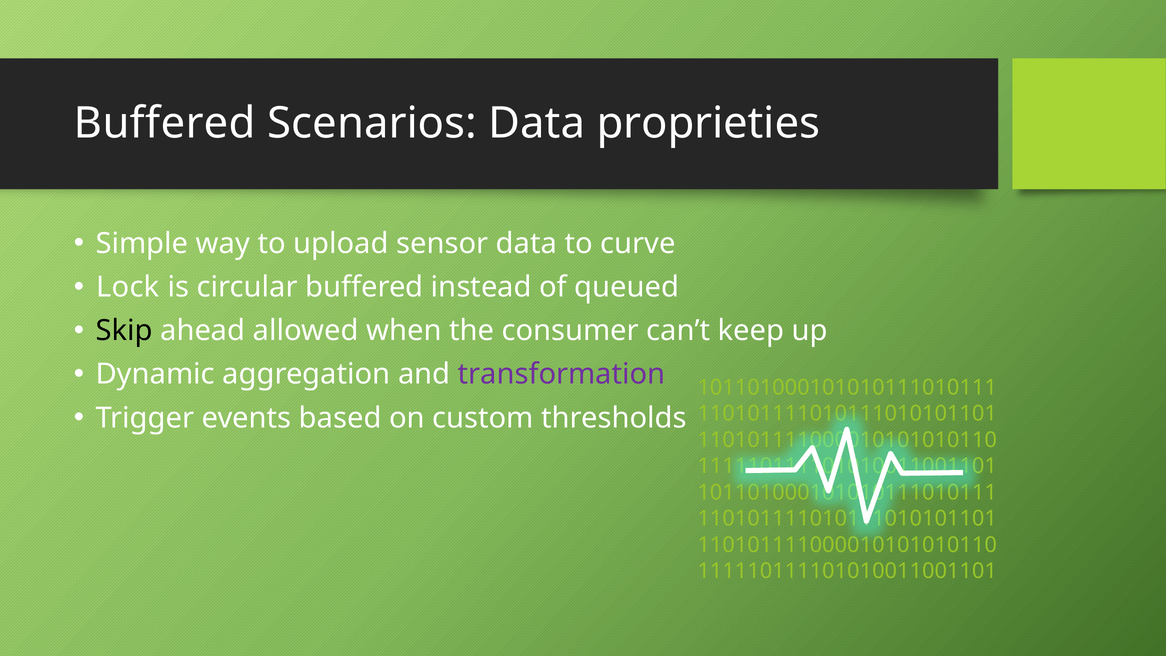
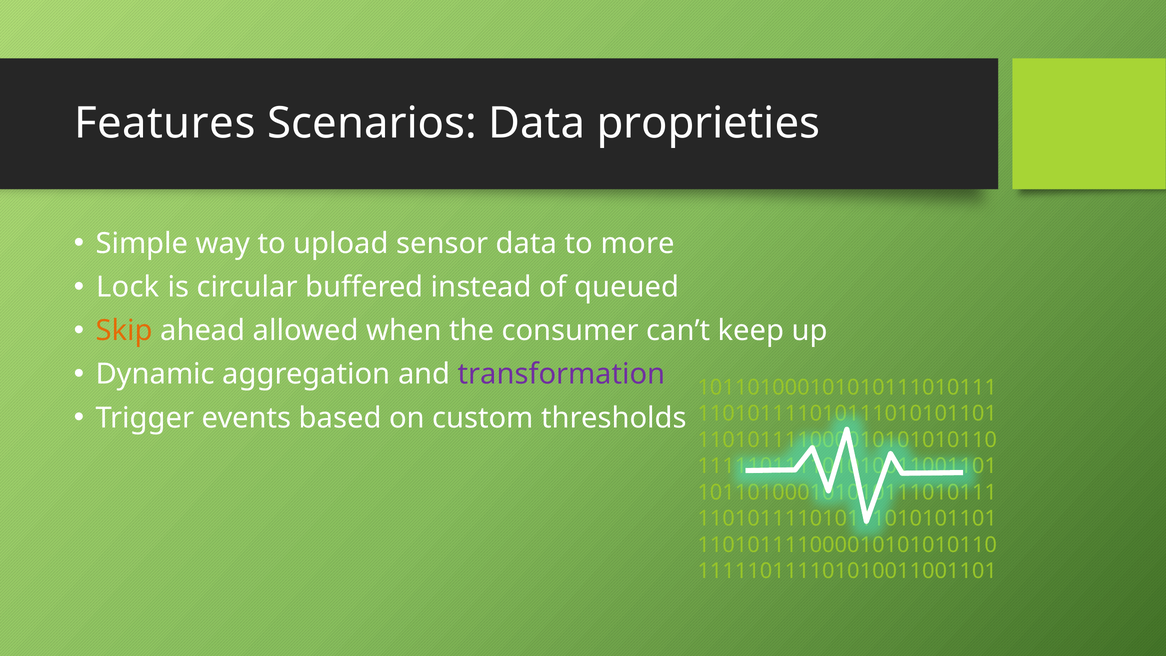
Buffered: Buffered -> Features (165, 123)
curve: curve -> more (638, 243)
Skip colour: black -> orange (124, 331)
